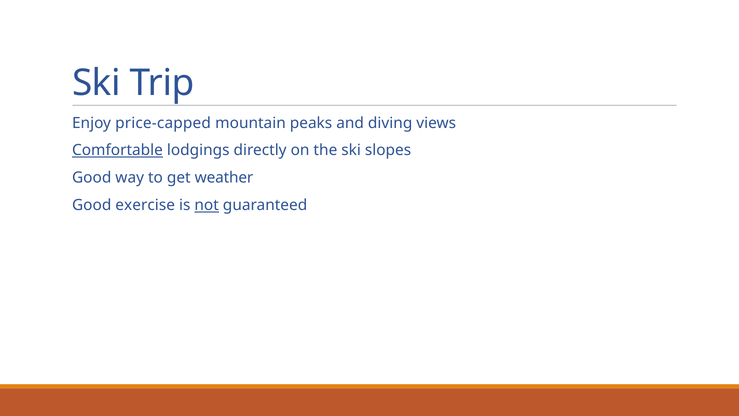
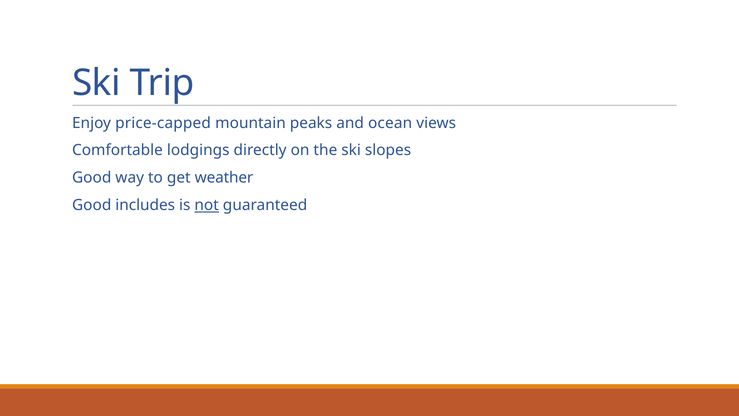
diving: diving -> ocean (390, 123)
Comfortable underline: present -> none (117, 150)
exercise: exercise -> includes (145, 205)
